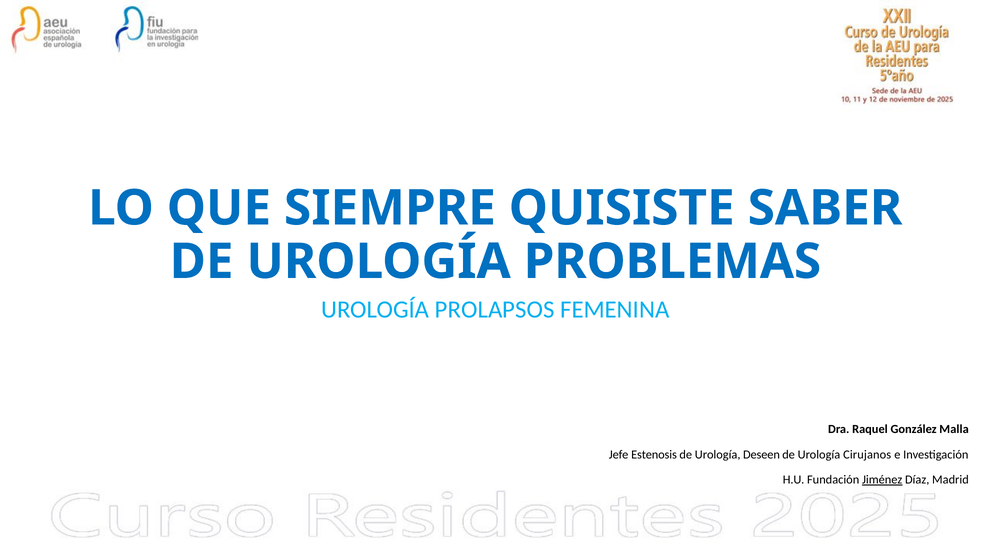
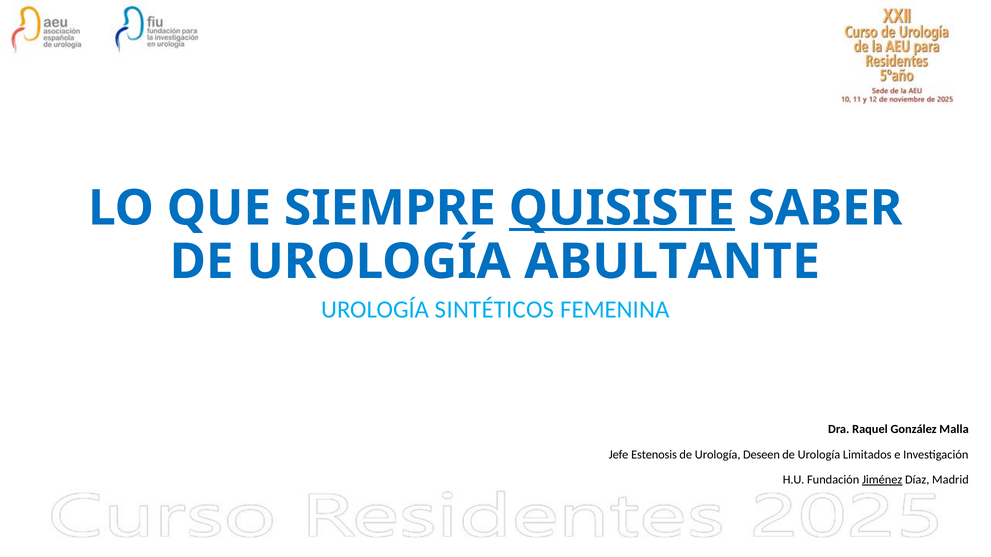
QUISISTE underline: none -> present (622, 208)
PROBLEMAS: PROBLEMAS -> ABULTANTE (672, 262)
PROLAPSOS: PROLAPSOS -> SINTÉTICOS (495, 310)
Cirujanos: Cirujanos -> Limitados (867, 455)
